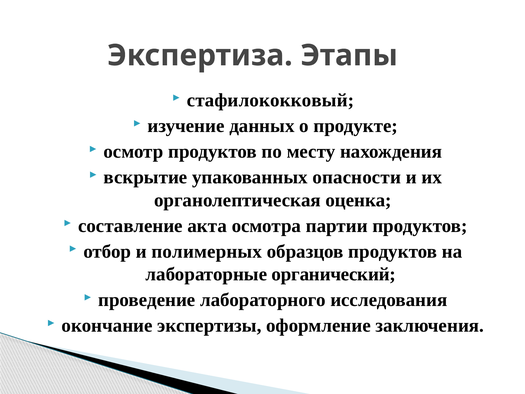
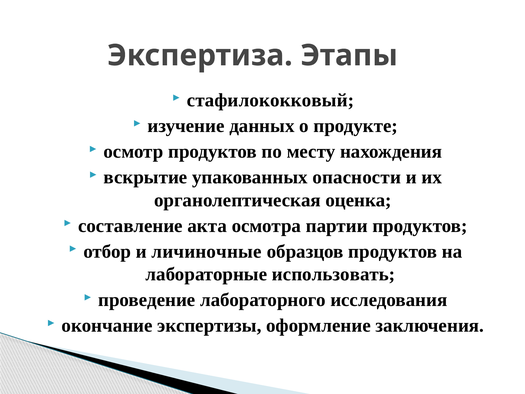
полимерных: полимерных -> личиночные (207, 251)
органический: органический -> использовать (334, 274)
